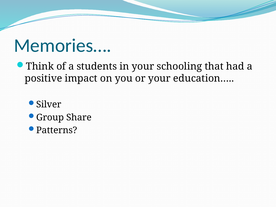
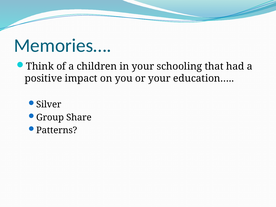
students: students -> children (97, 66)
